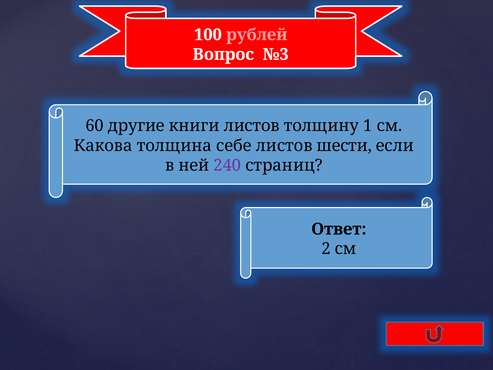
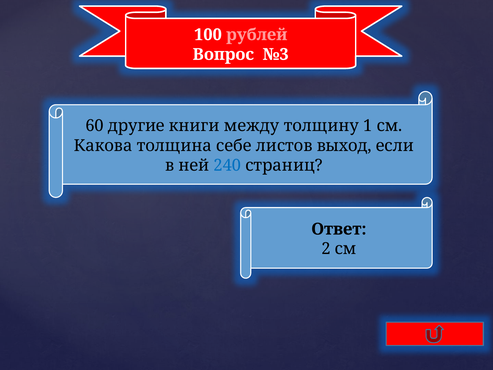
книги листов: листов -> между (252, 126)
шести: шести -> выход (344, 146)
240 colour: purple -> blue (227, 165)
